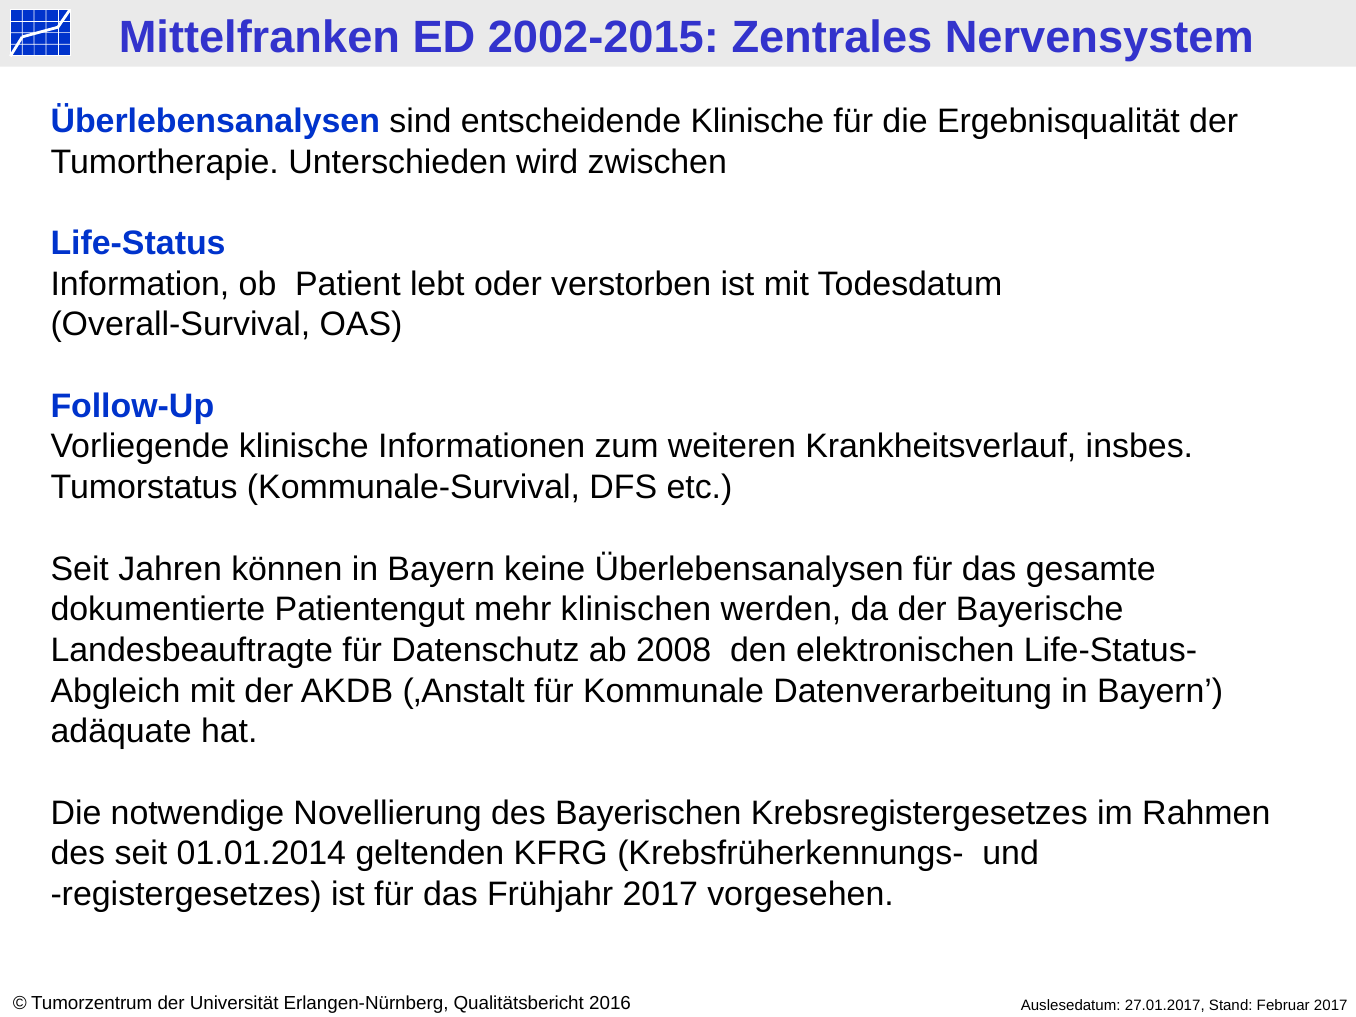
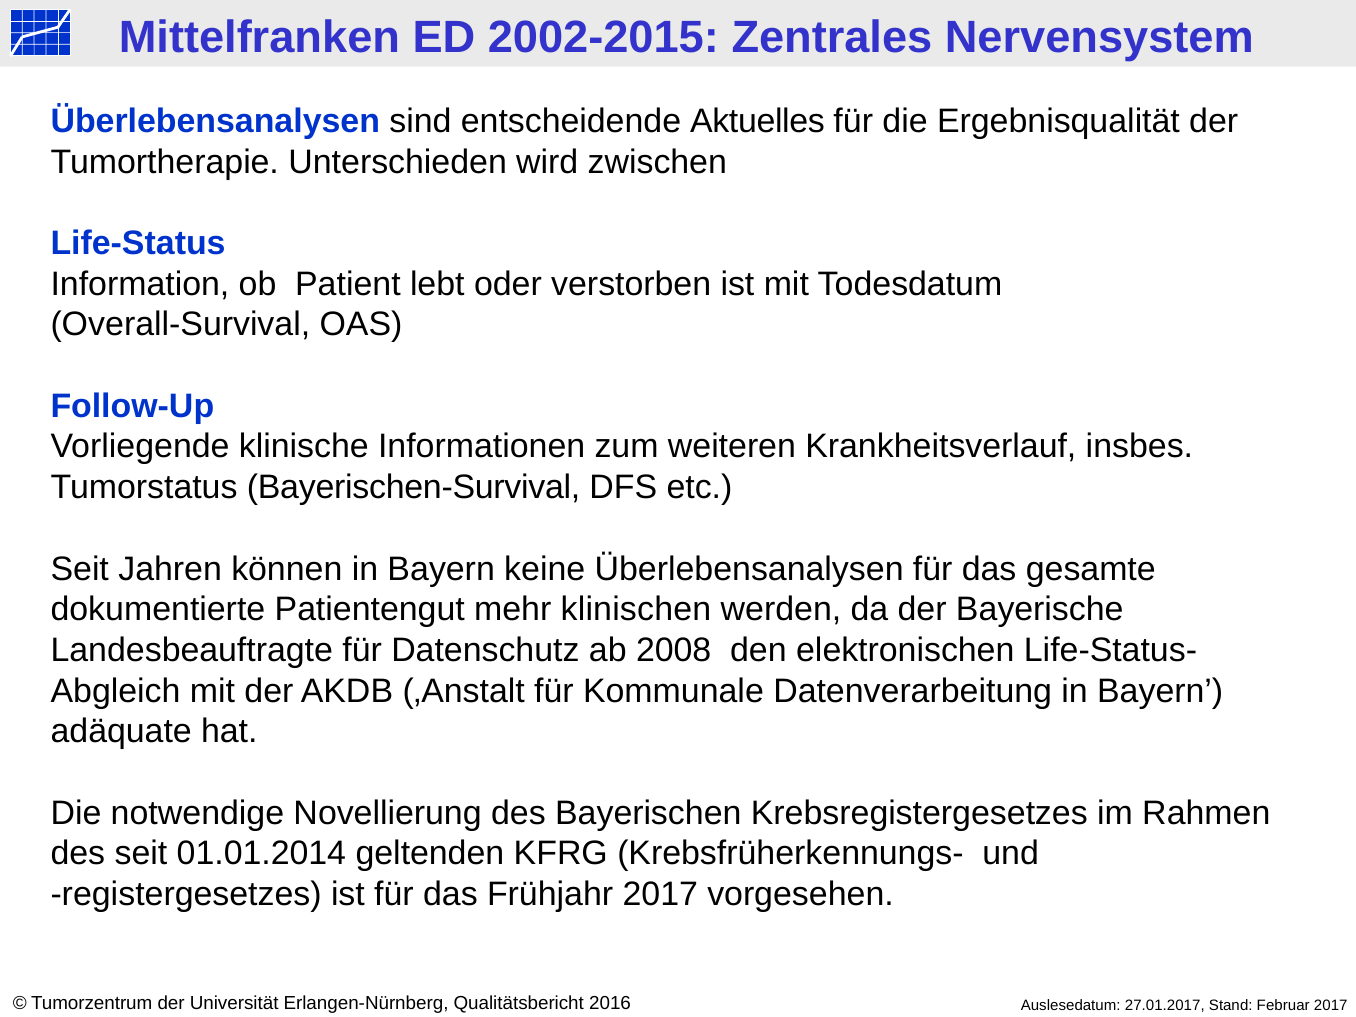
entscheidende Klinische: Klinische -> Aktuelles (758, 121)
Kommunale-Survival: Kommunale-Survival -> Bayerischen-Survival (414, 487)
